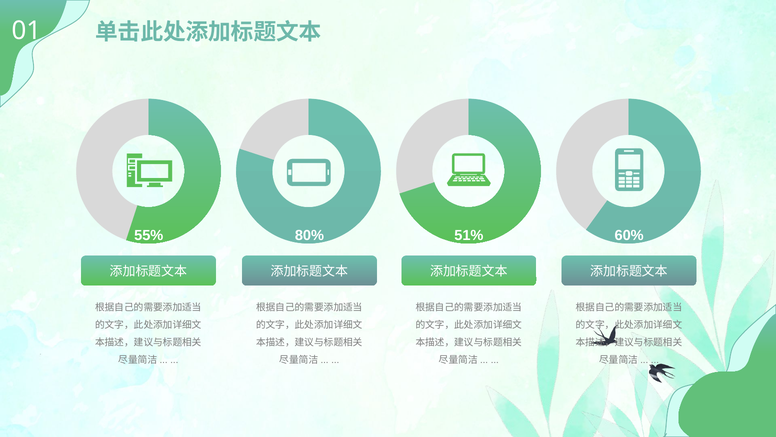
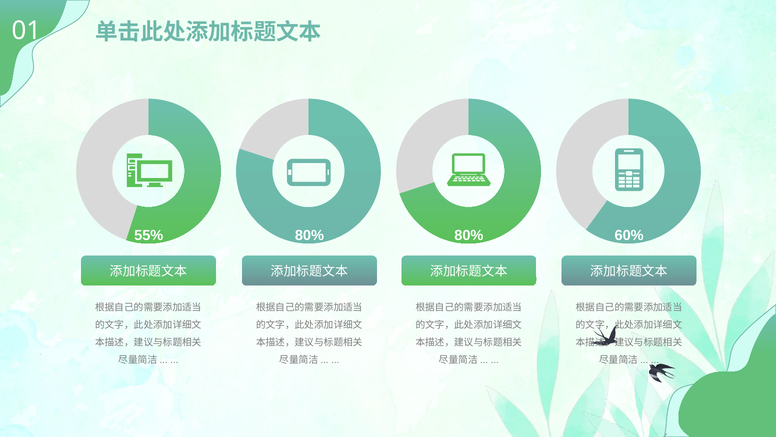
80% 51%: 51% -> 80% (469, 235)
